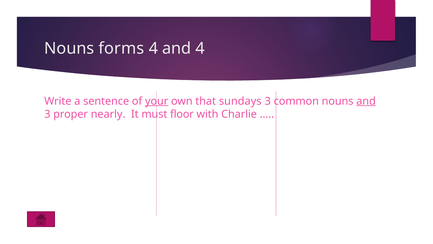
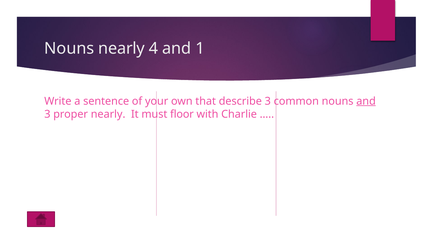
Nouns forms: forms -> nearly (122, 48)
and 4: 4 -> 1 (200, 48)
your underline: present -> none (157, 101)
sundays: sundays -> describe (240, 101)
